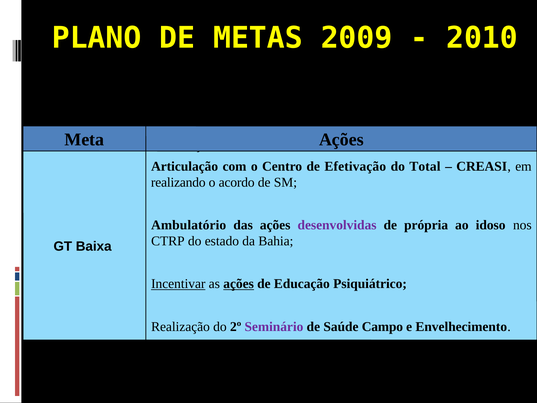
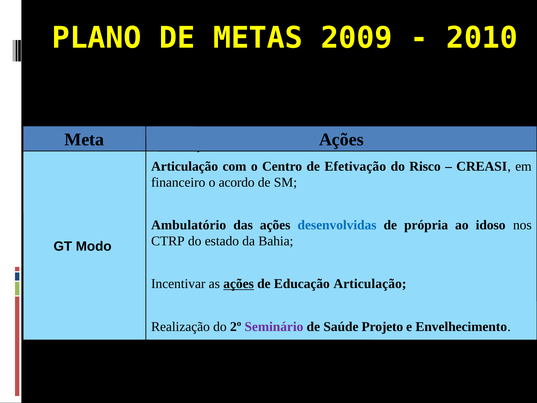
Total: Total -> Risco (425, 166)
realizando: realizando -> financeiro (178, 182)
desenvolvidas colour: purple -> blue (337, 225)
Baixa: Baixa -> Modo (94, 246)
Incentivar underline: present -> none (178, 284)
Educação Psiquiátrico: Psiquiátrico -> Articulação (370, 284)
Campo: Campo -> Projeto (382, 326)
